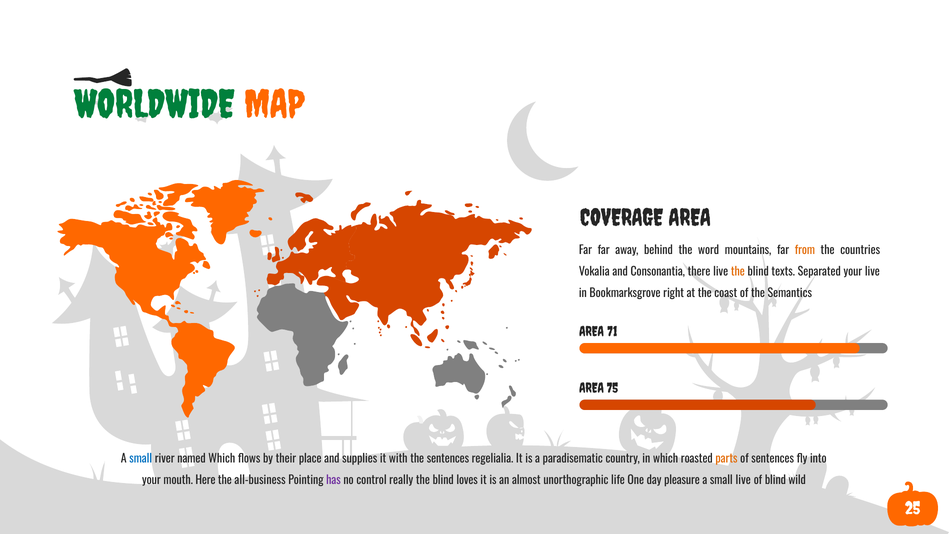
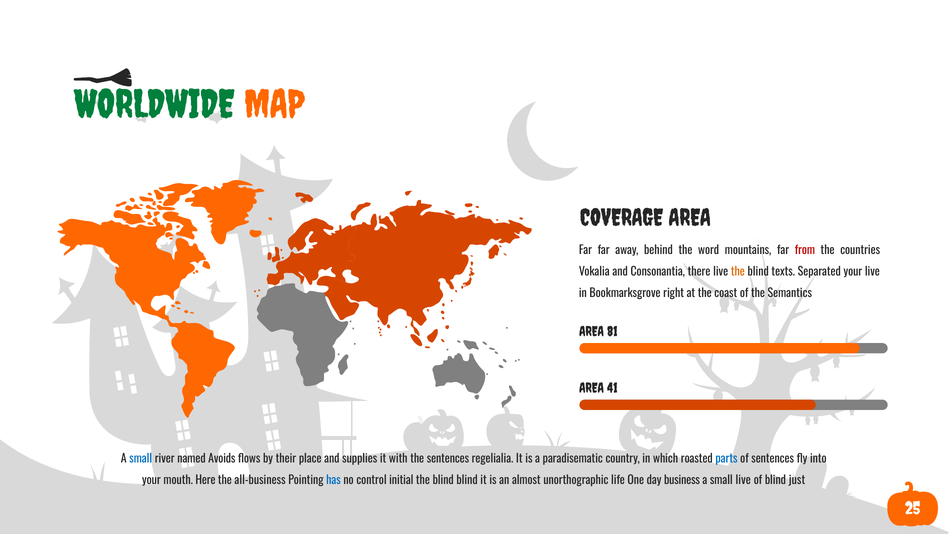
from colour: orange -> red (805, 250)
71: 71 -> 81 (612, 332)
75: 75 -> 41 (612, 388)
named Which: Which -> Avoids (222, 459)
parts colour: orange -> blue (726, 459)
has colour: purple -> blue (334, 480)
really: really -> initial (401, 480)
blind loves: loves -> blind (467, 480)
pleasure: pleasure -> business (682, 480)
wild: wild -> just (797, 480)
